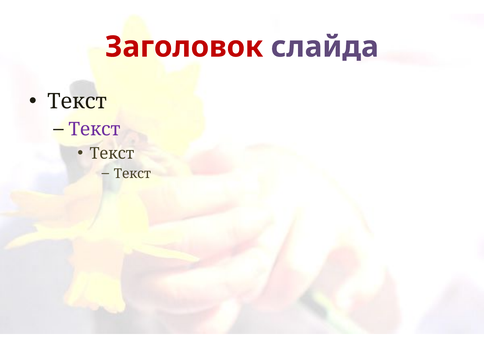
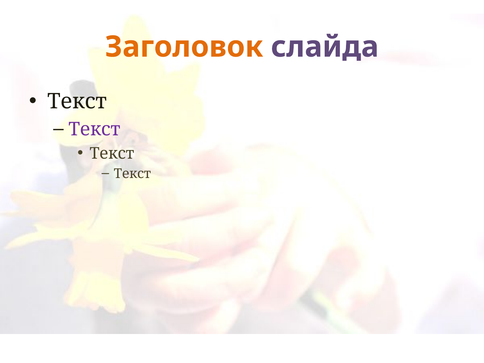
Заголовок colour: red -> orange (184, 47)
